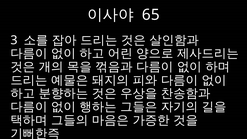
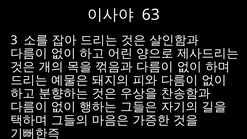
65: 65 -> 63 (151, 15)
